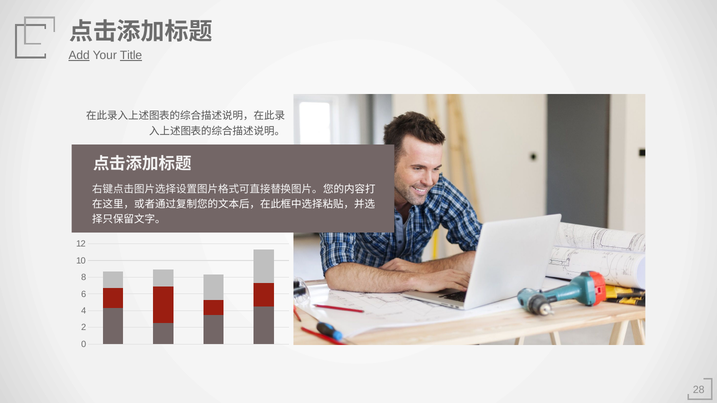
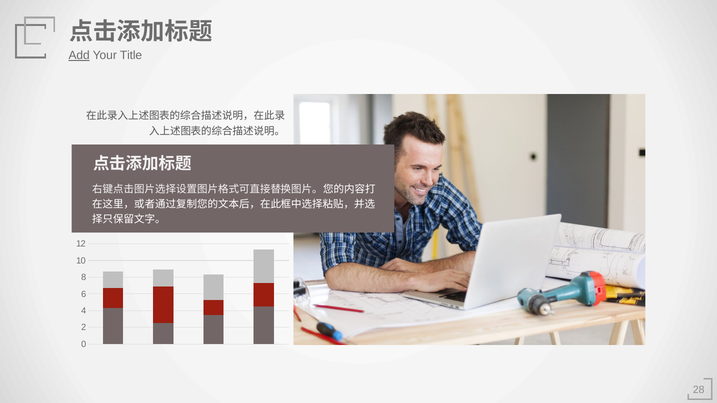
Title underline: present -> none (131, 55)
